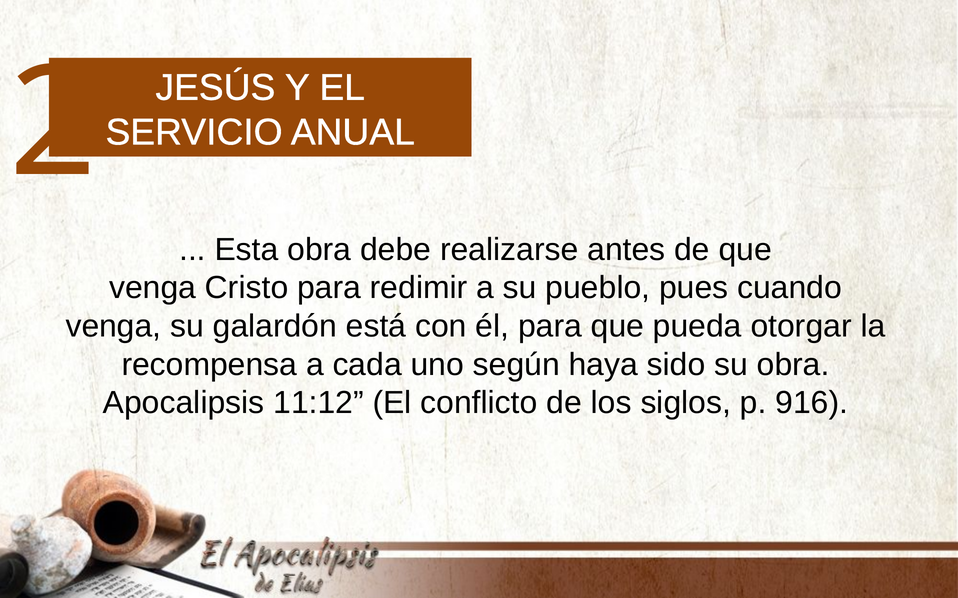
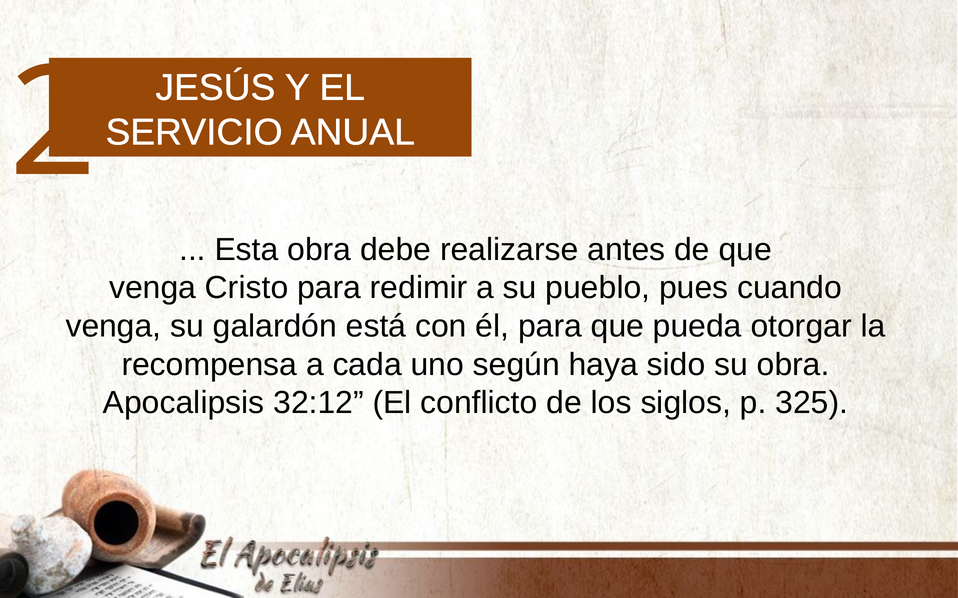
11:12: 11:12 -> 32:12 (319, 403)
916: 916 -> 325 (812, 403)
